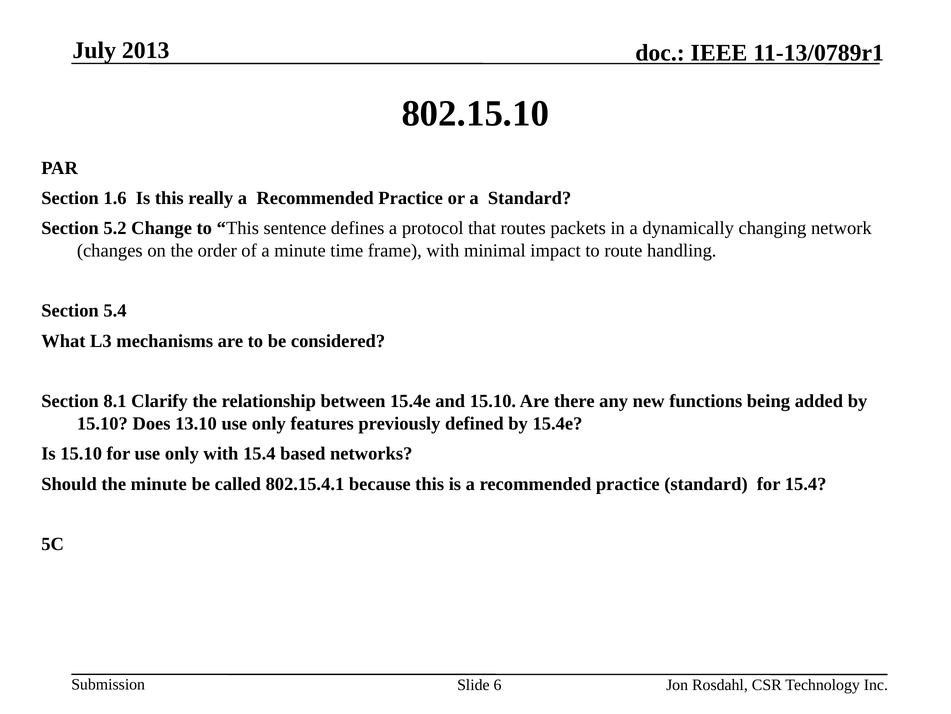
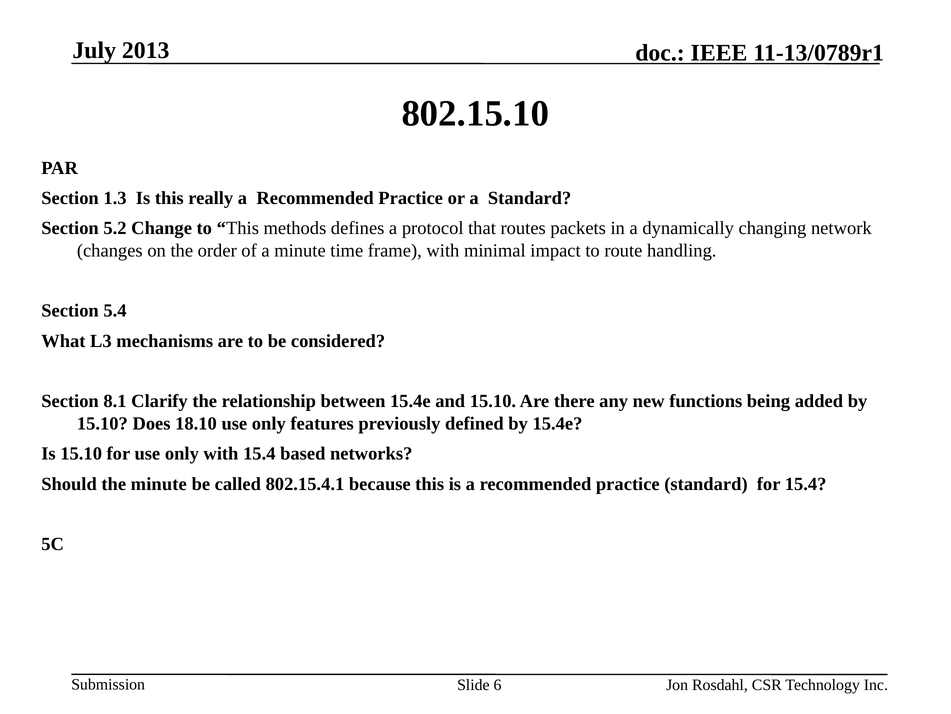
1.6: 1.6 -> 1.3 (115, 198)
sentence: sentence -> methods (295, 228)
13.10: 13.10 -> 18.10 (196, 423)
